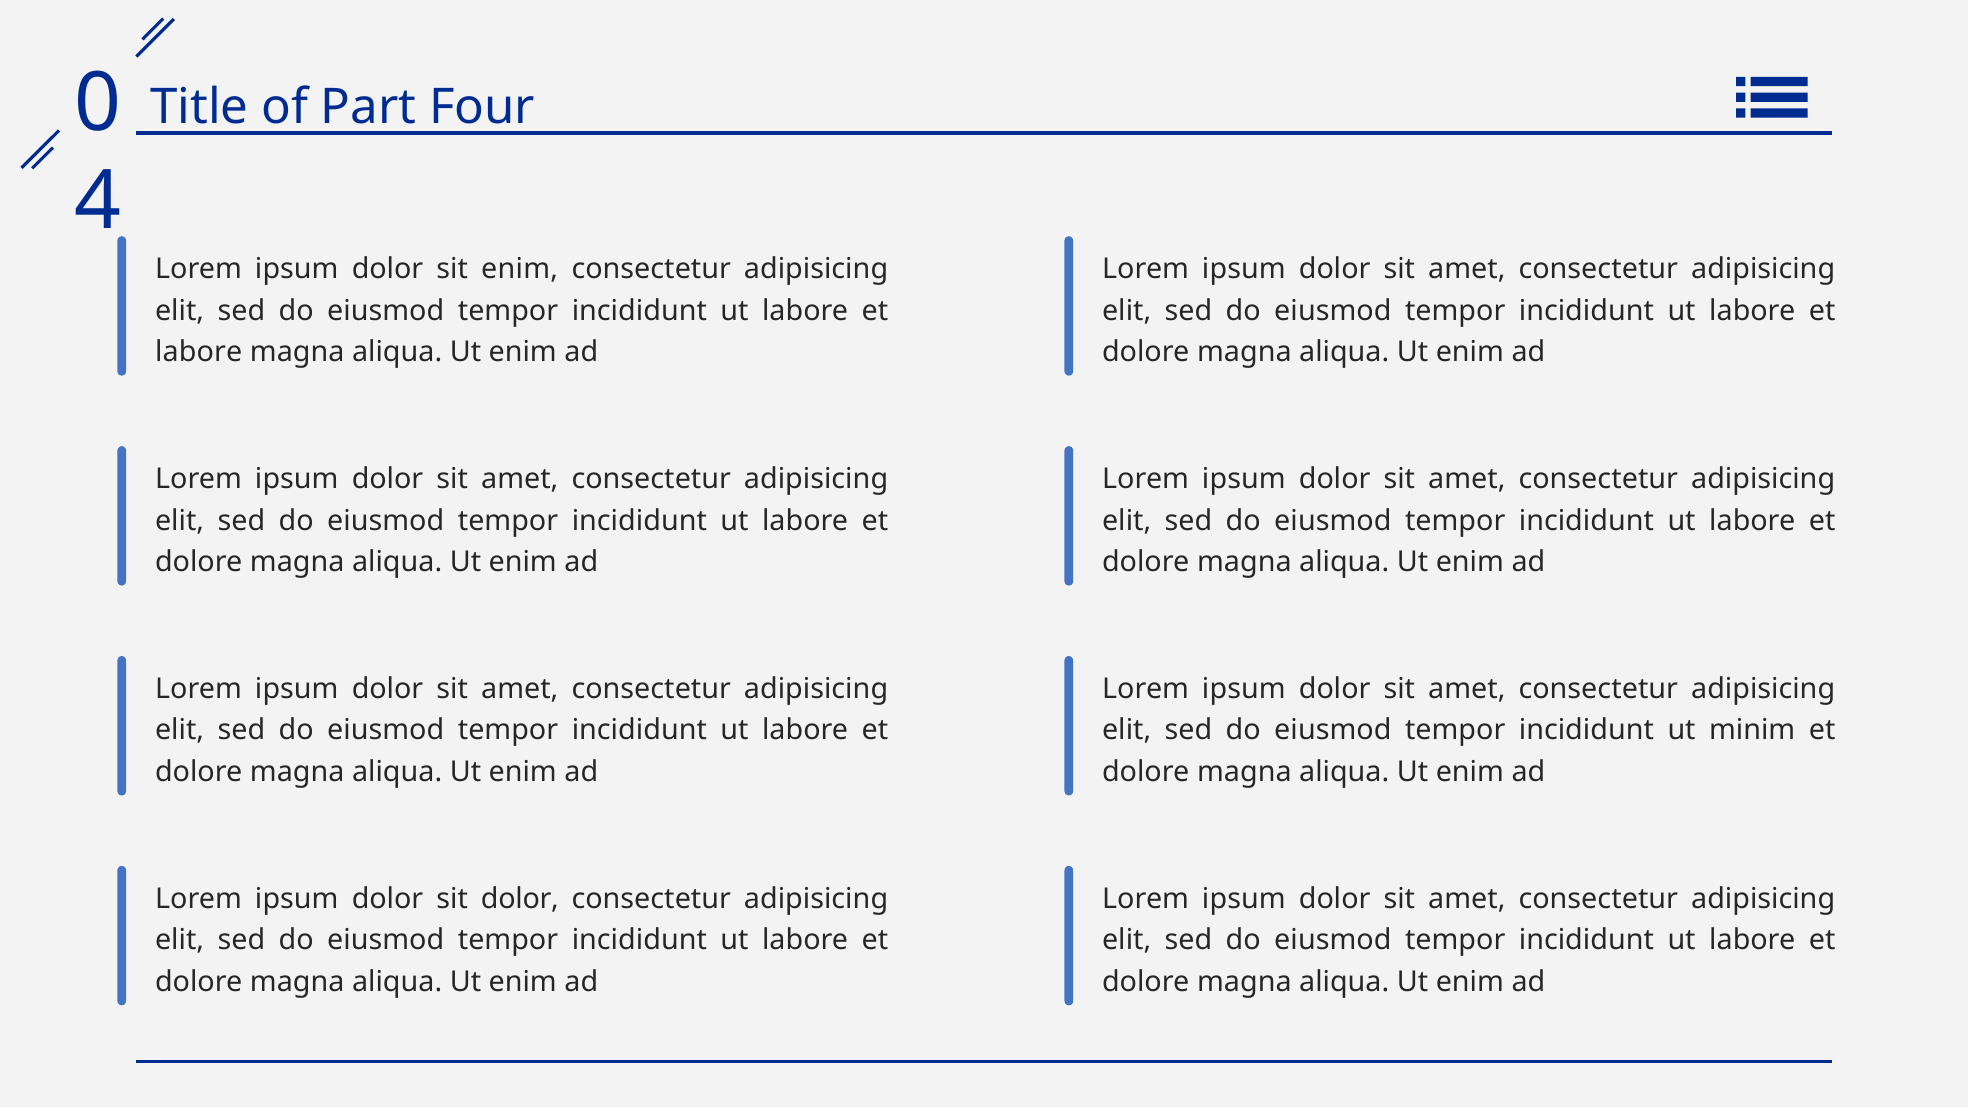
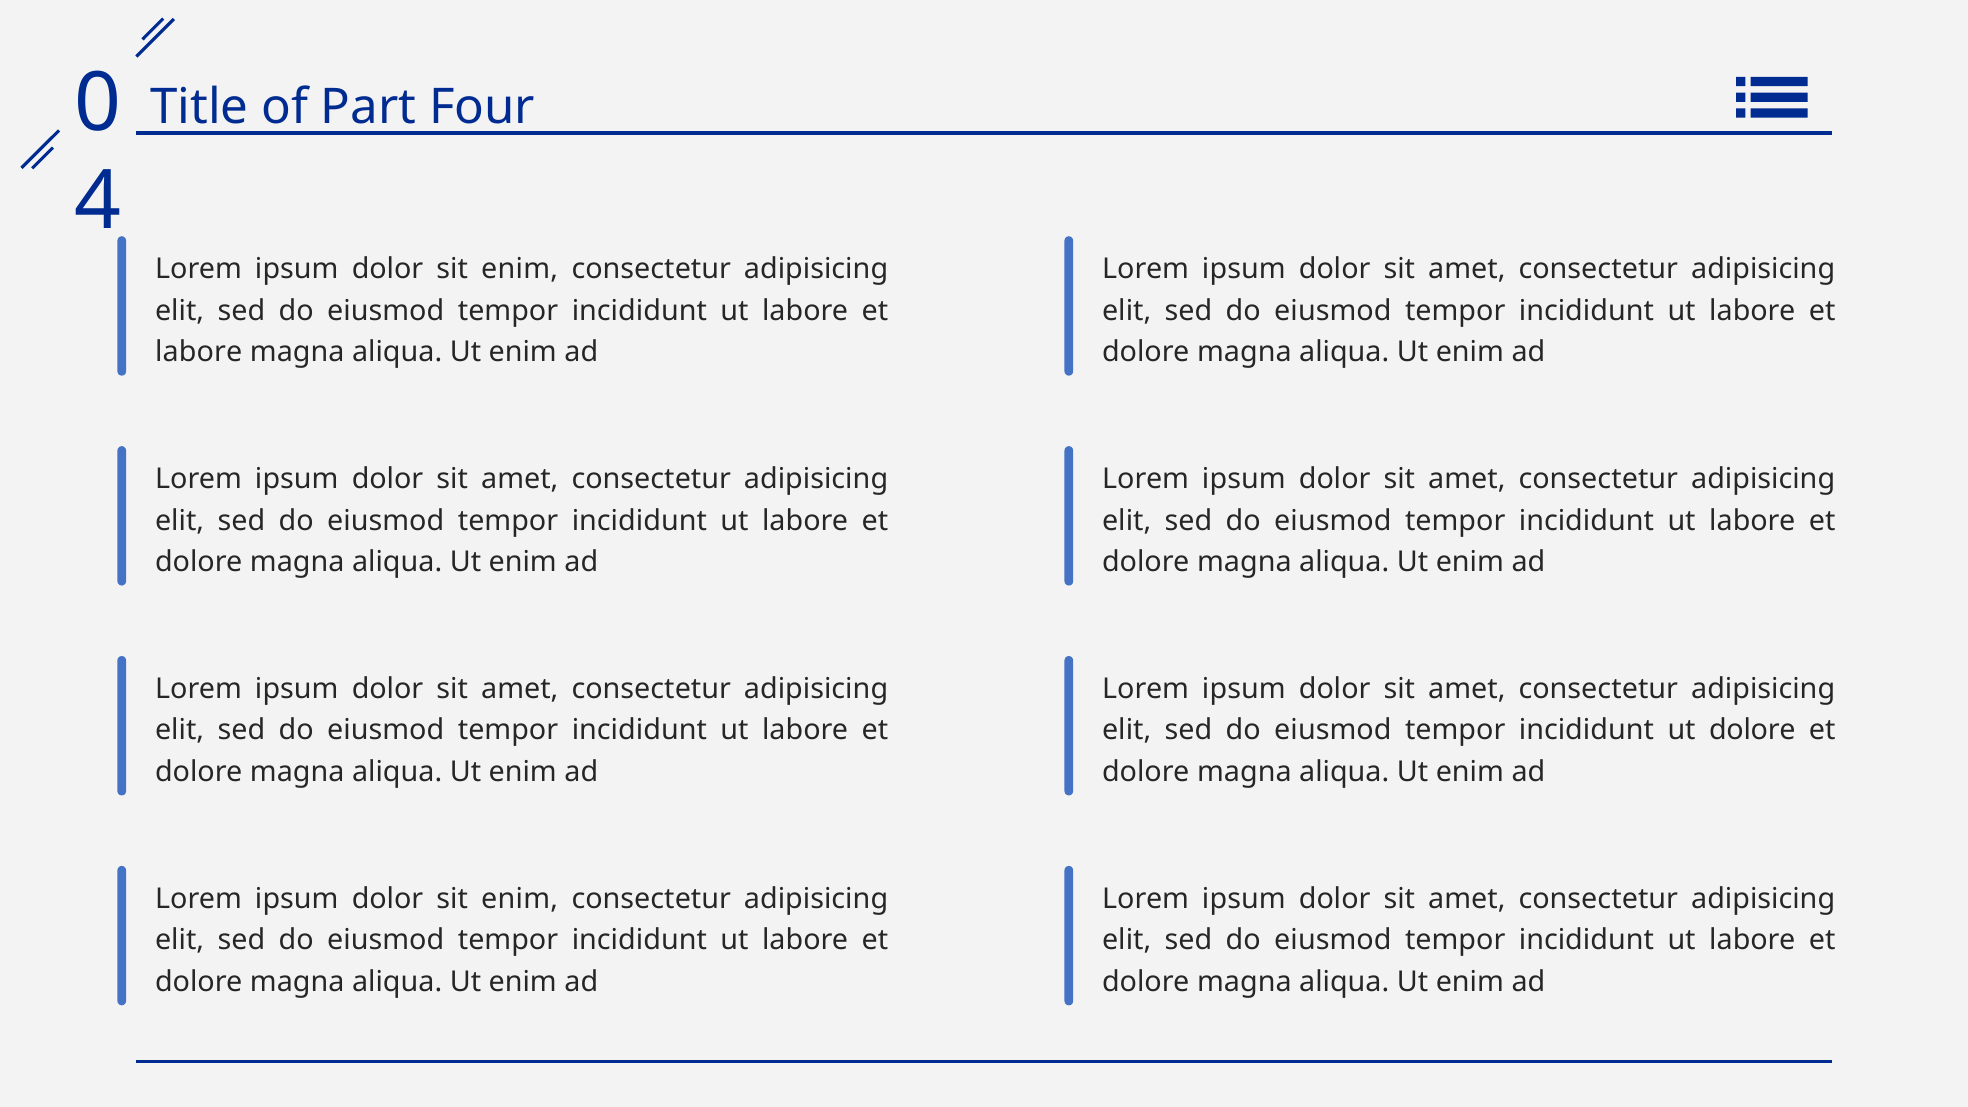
ut minim: minim -> dolore (1752, 730)
dolor: dolor -> enim (520, 899)
